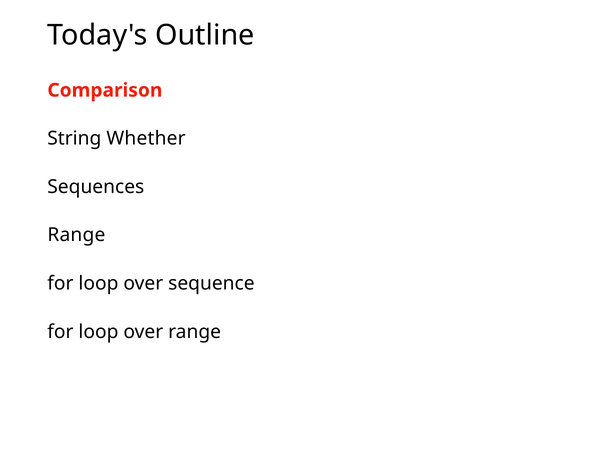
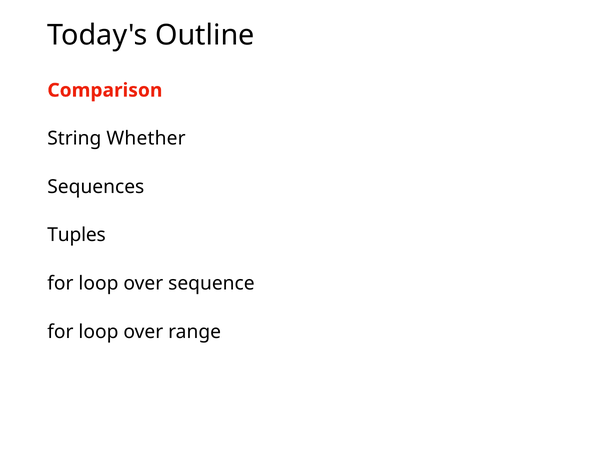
Range: Range -> Tuples (77, 235)
